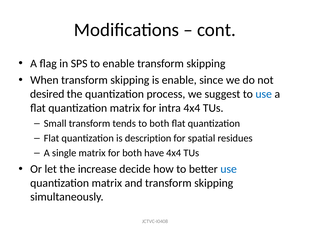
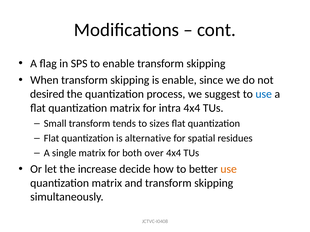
to both: both -> sizes (159, 124)
description: description -> alternative (148, 139)
have: have -> over (154, 153)
use colour: blue -> orange (229, 169)
